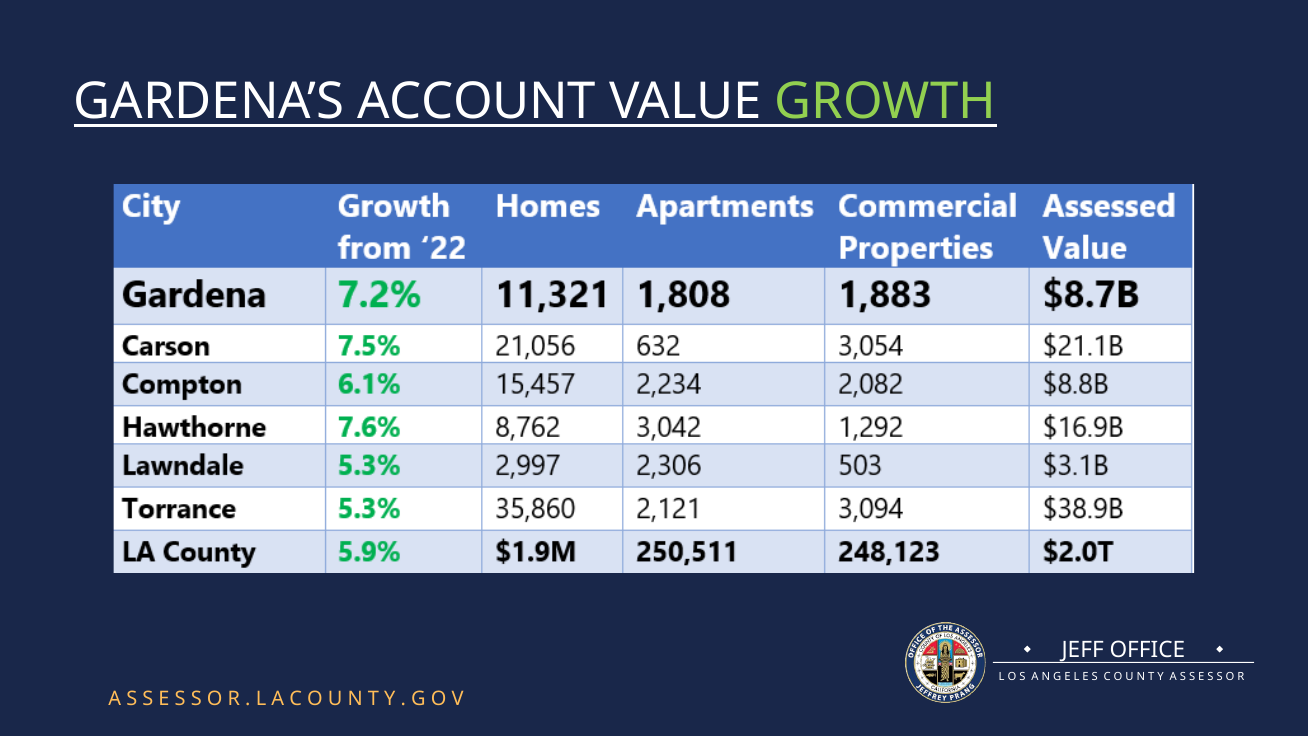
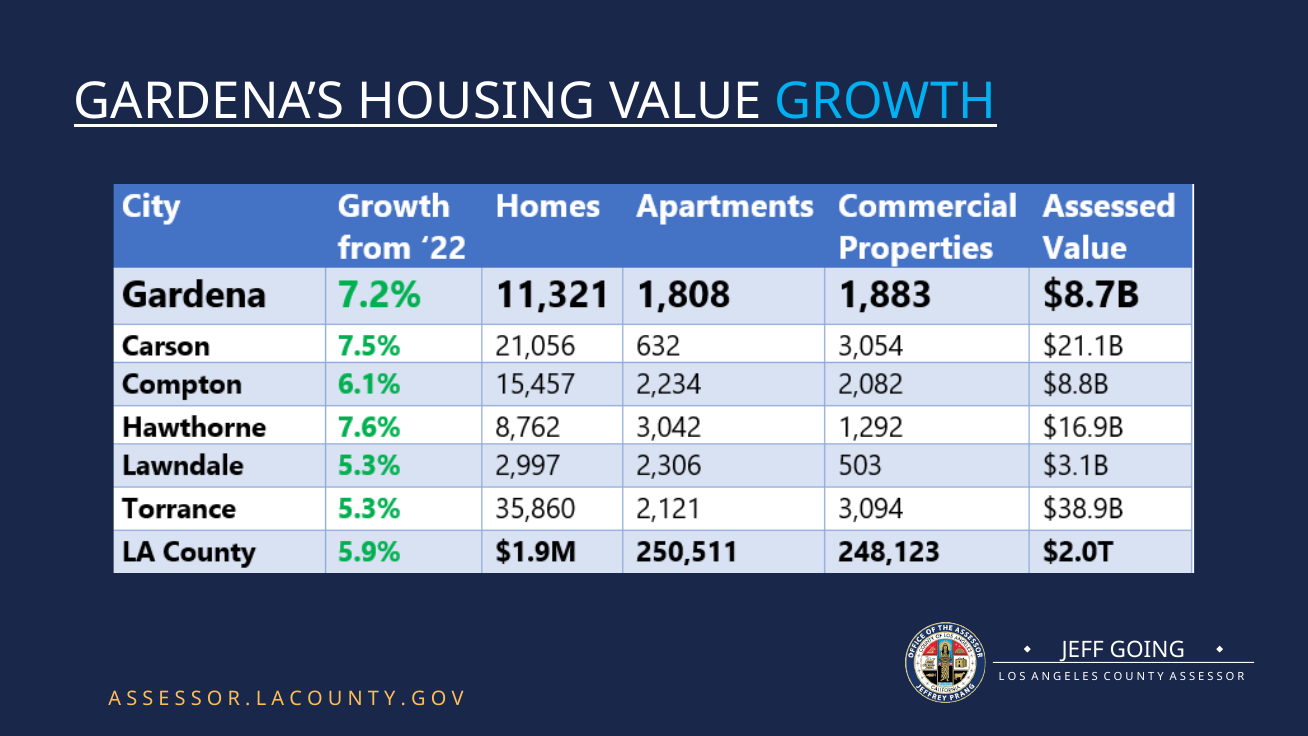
ACCOUNT: ACCOUNT -> HOUSING (477, 102)
GROWTH colour: light green -> light blue (885, 102)
OFFICE: OFFICE -> GOING (1147, 650)
